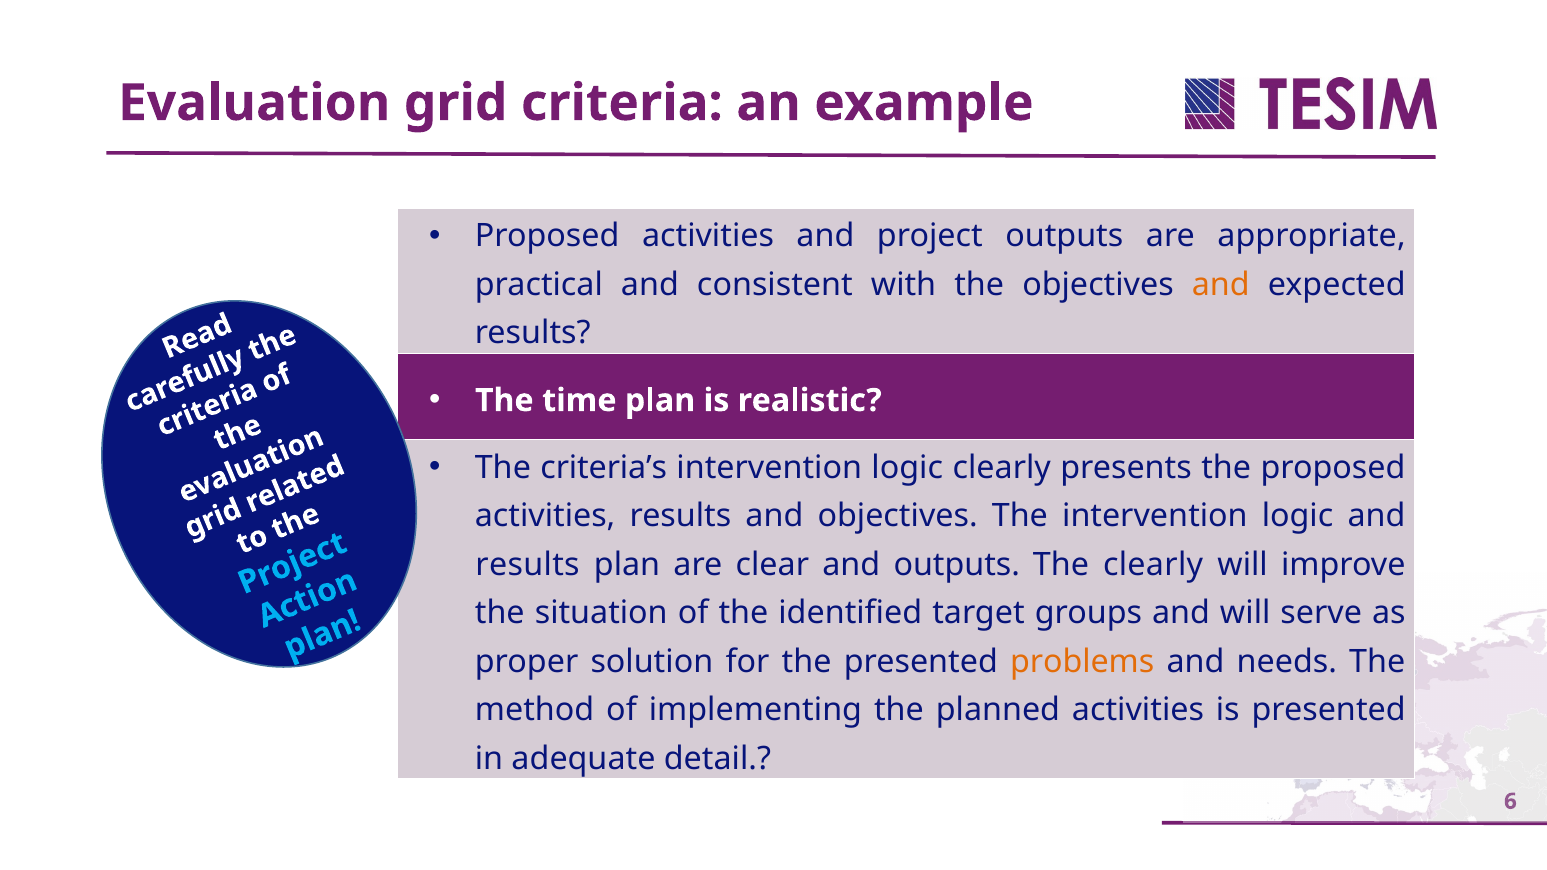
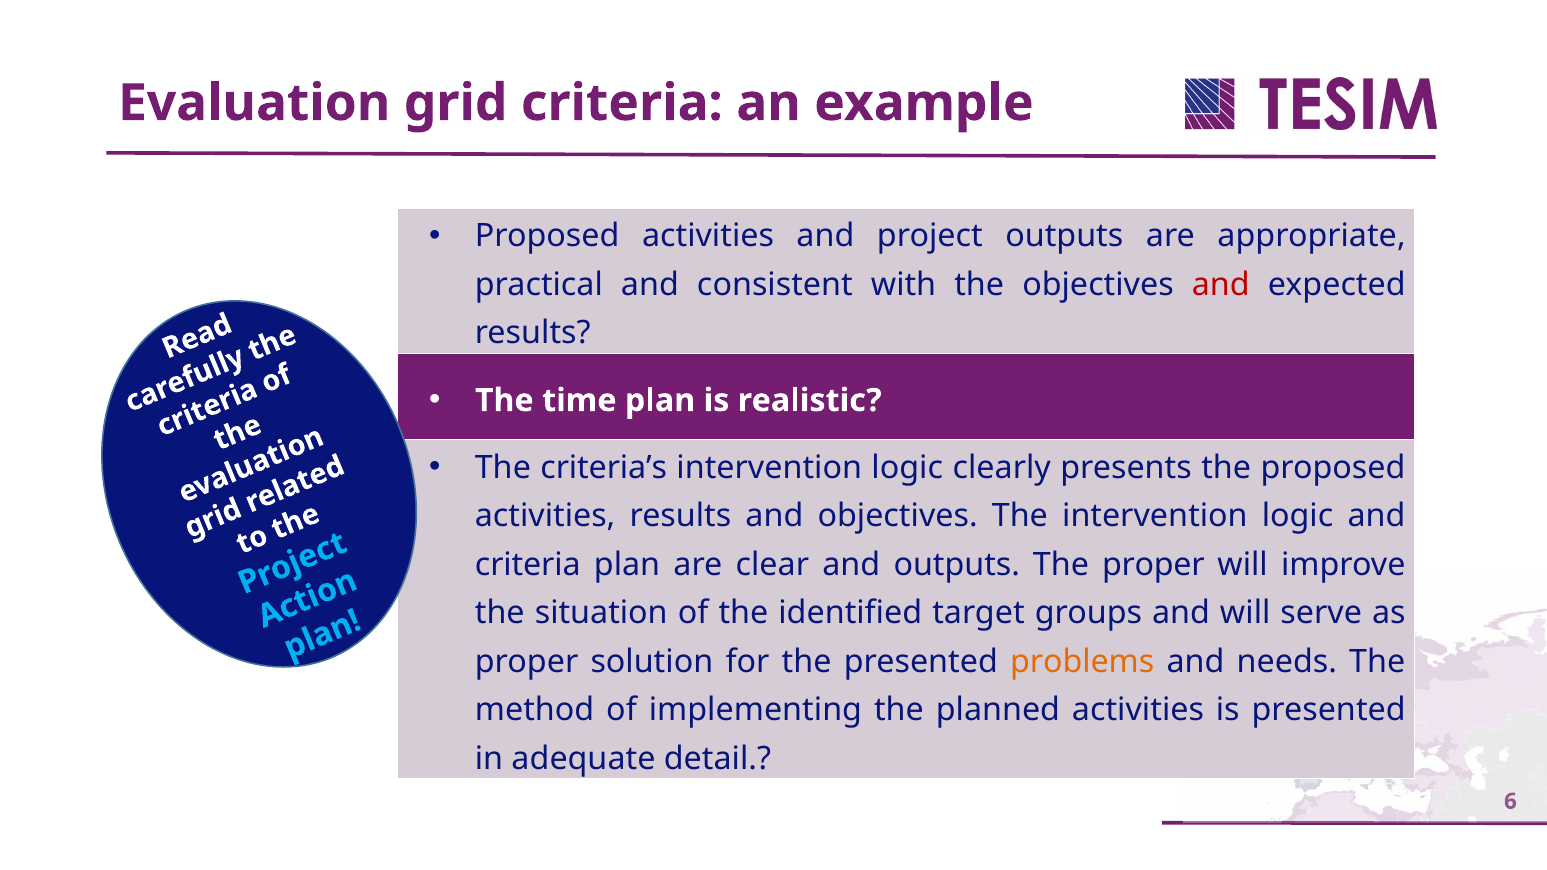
and colour: orange -> red (1221, 285)
results: results -> criteria (528, 565)
The clearly: clearly -> proper (1153, 565)
